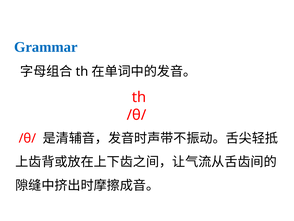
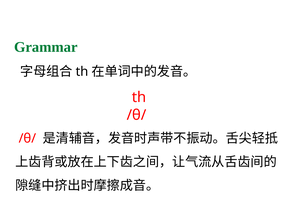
Grammar colour: blue -> green (46, 47)
